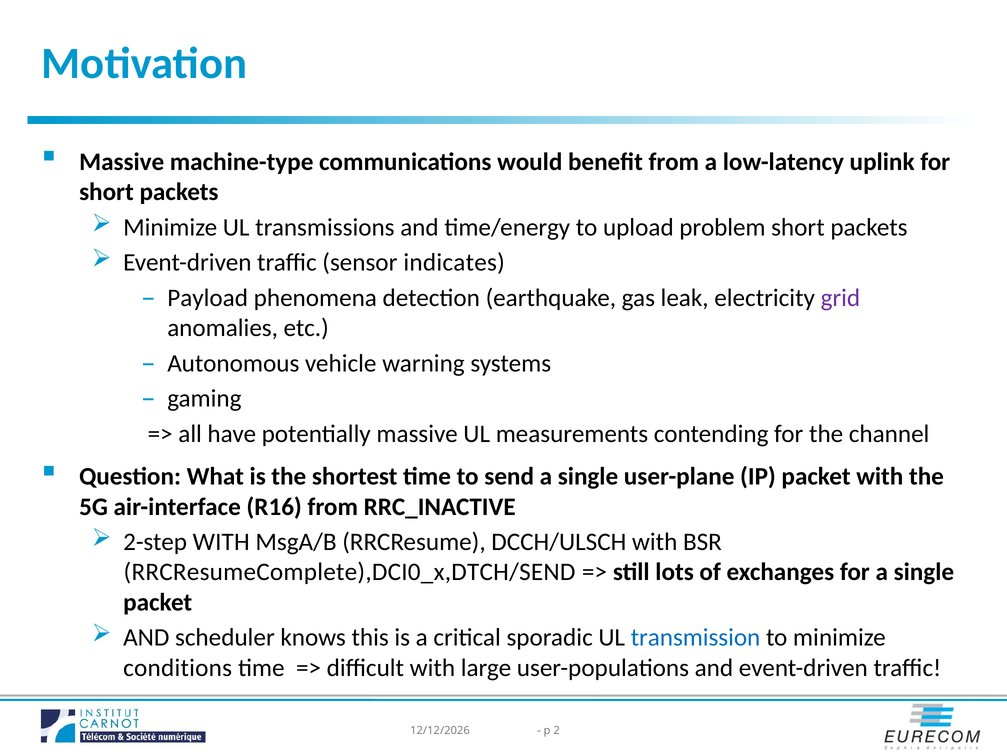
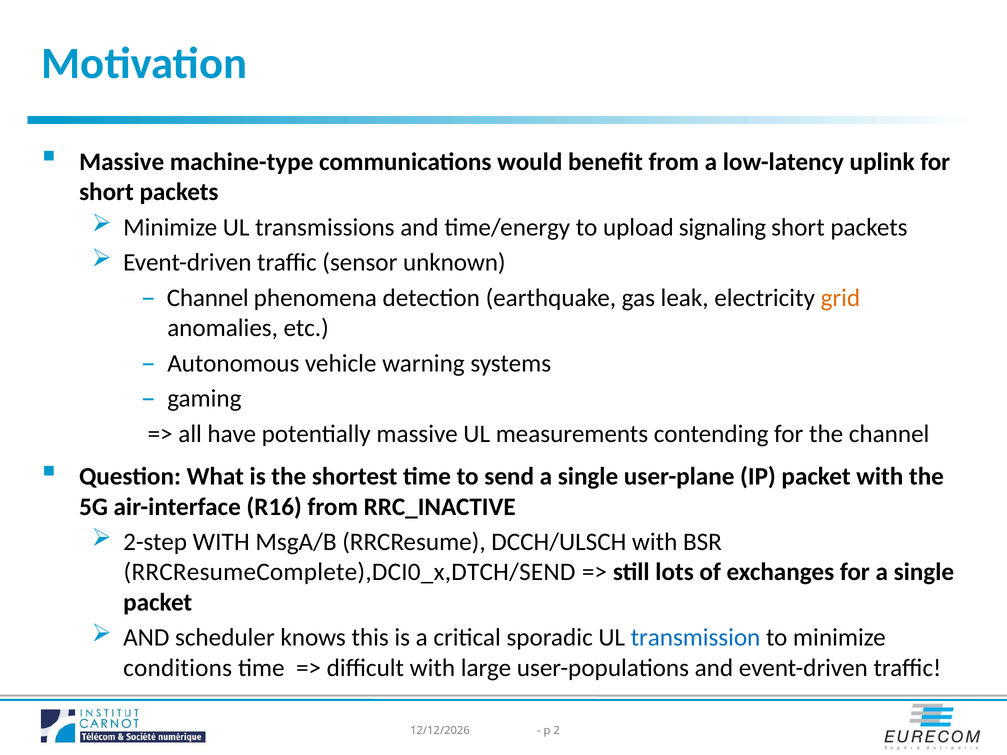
problem: problem -> signaling (722, 227)
indicates: indicates -> unknown (454, 263)
Payload: Payload -> Channel (208, 298)
grid colour: purple -> orange (840, 298)
